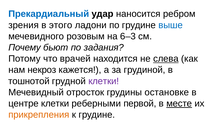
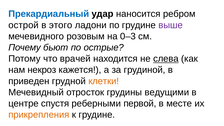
зрения: зрения -> острой (24, 25)
выше colour: blue -> purple (171, 25)
6–3: 6–3 -> 0–3 (128, 36)
задания: задания -> острые (104, 47)
тошнотой: тошнотой -> приведен (29, 81)
клетки colour: purple -> orange (104, 81)
остановке: остановке -> ведущими (167, 92)
центре клетки: клетки -> спустя (55, 103)
месте underline: present -> none (179, 103)
